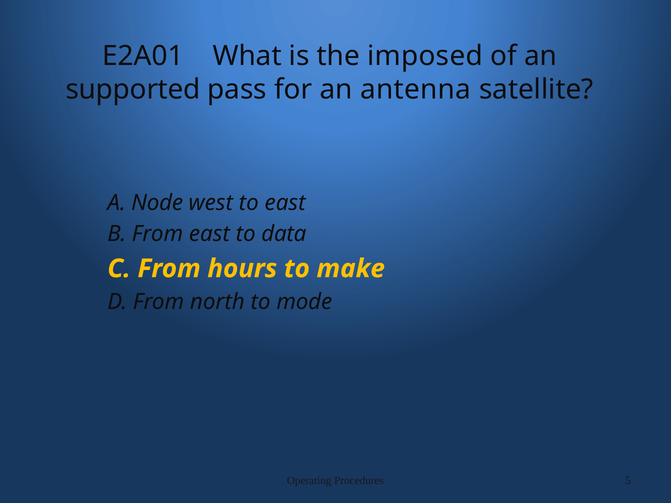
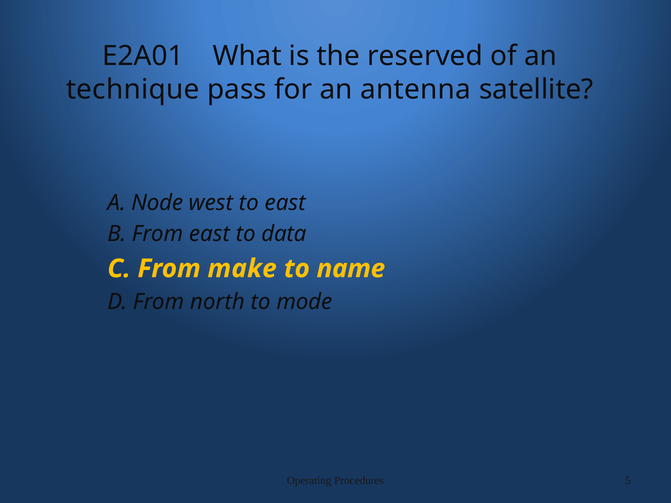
imposed: imposed -> reserved (425, 56)
supported: supported -> technique (133, 89)
hours: hours -> make (242, 269)
make: make -> name (351, 269)
